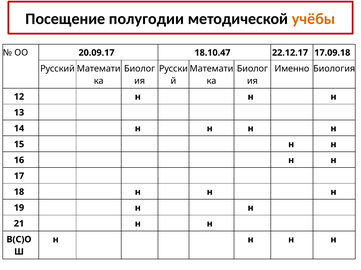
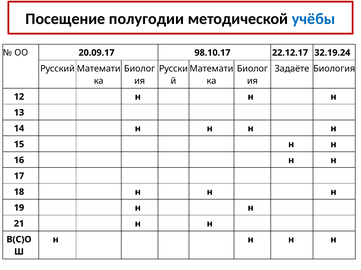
учёбы colour: orange -> blue (314, 19)
18.10.47: 18.10.47 -> 98.10.17 (212, 53)
17.09.18: 17.09.18 -> 32.19.24 (332, 53)
Именно: Именно -> Задаёте (292, 69)
